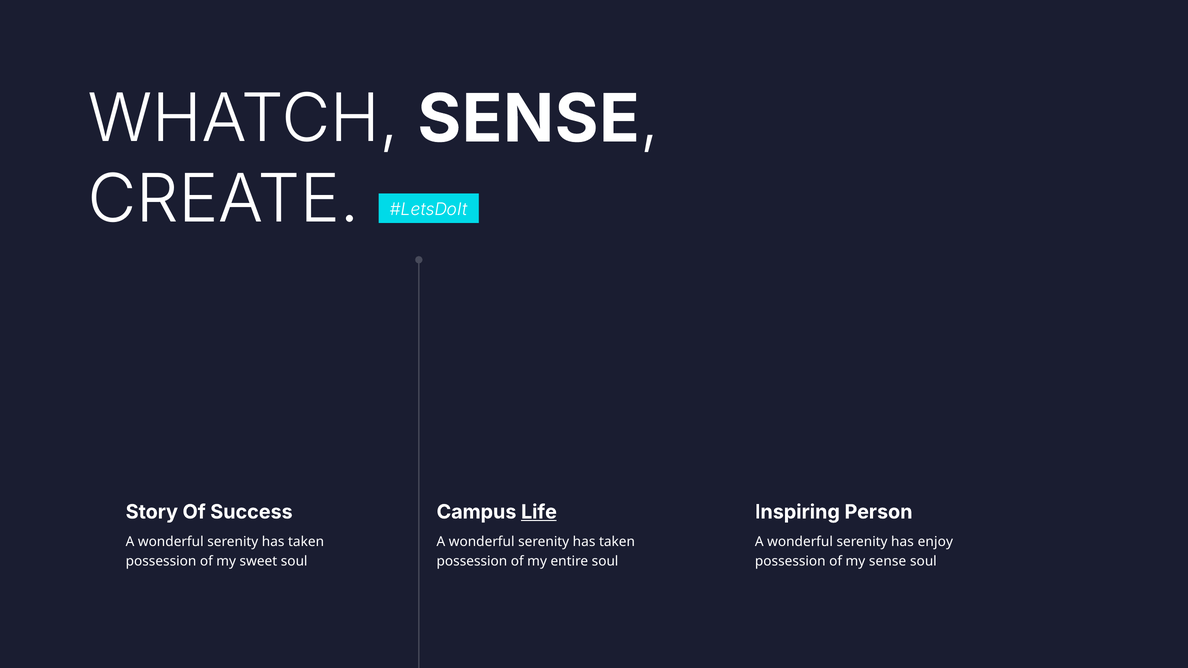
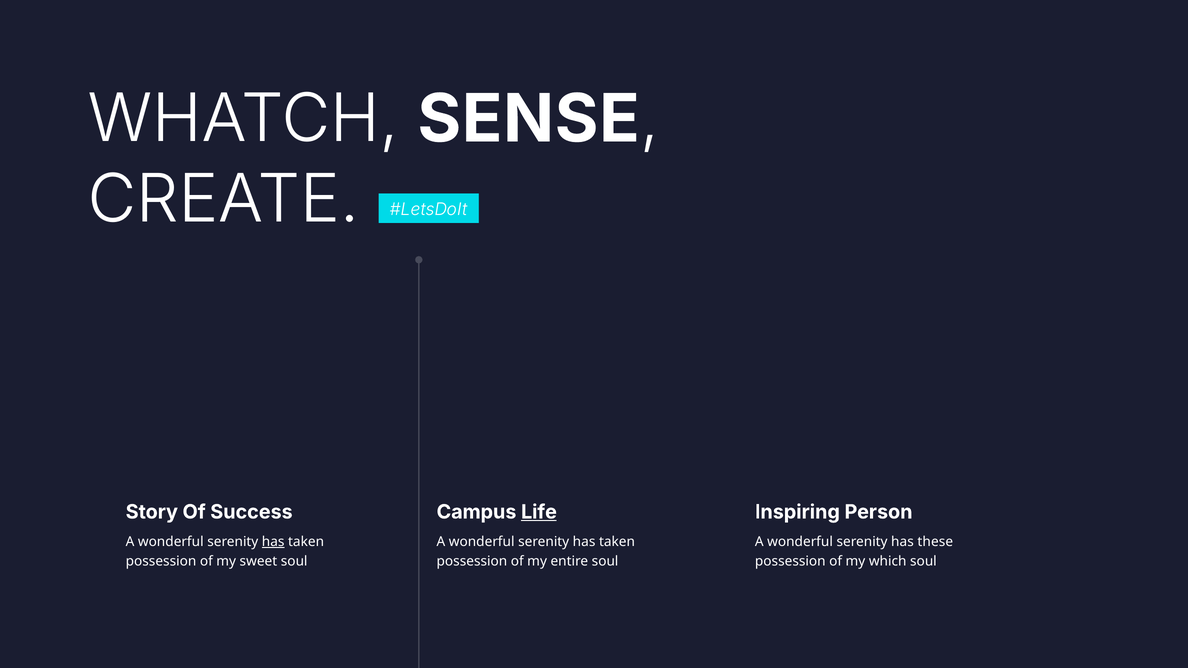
has underline: none -> present (273, 542)
enjoy: enjoy -> these (935, 542)
my sense: sense -> which (888, 562)
